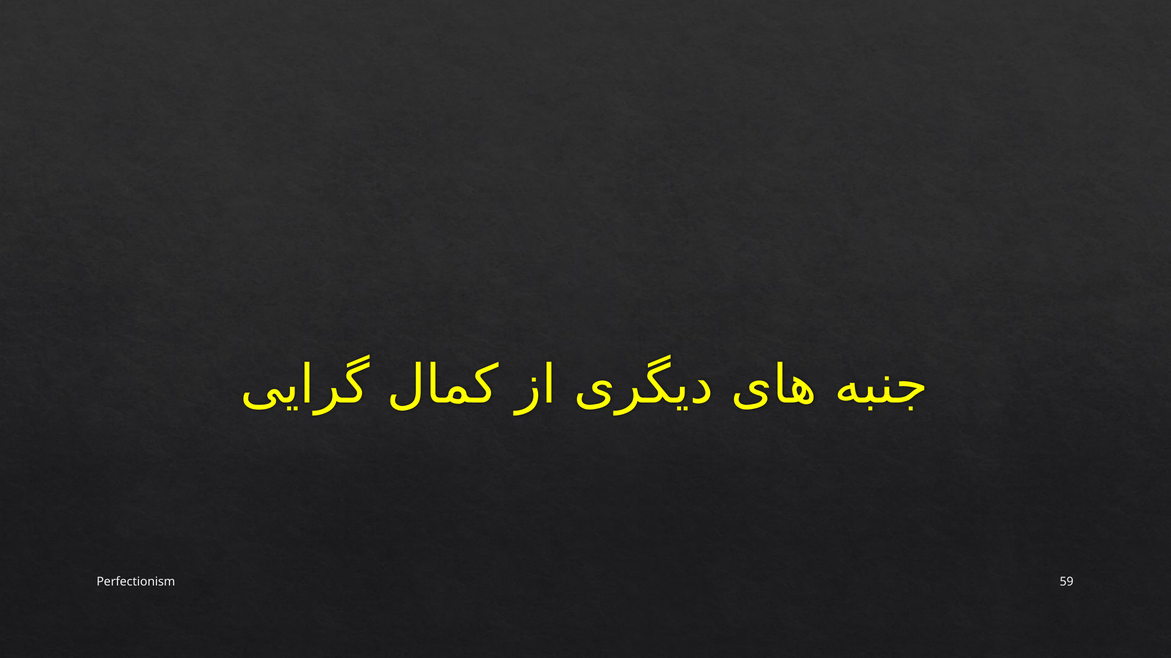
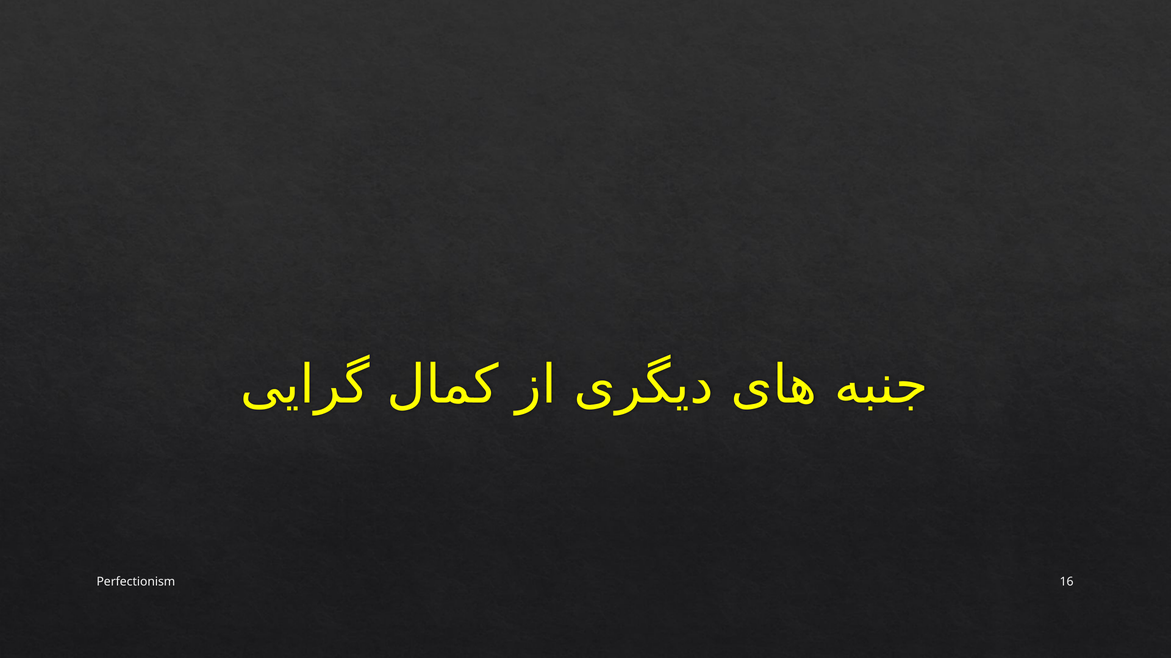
59: 59 -> 16 (1067, 582)
